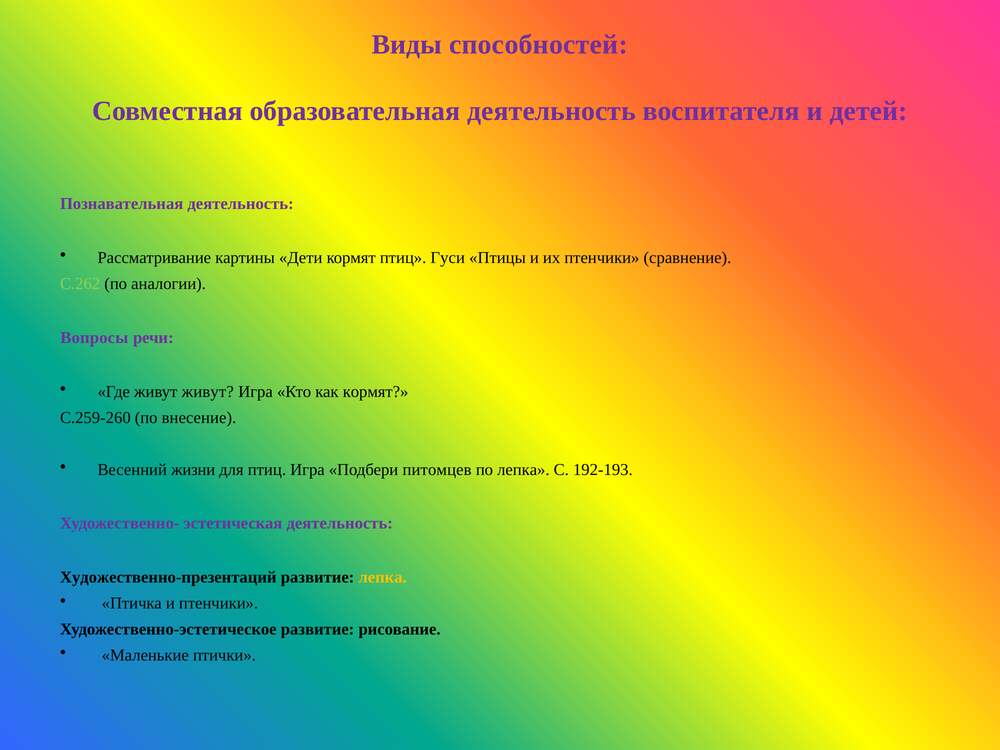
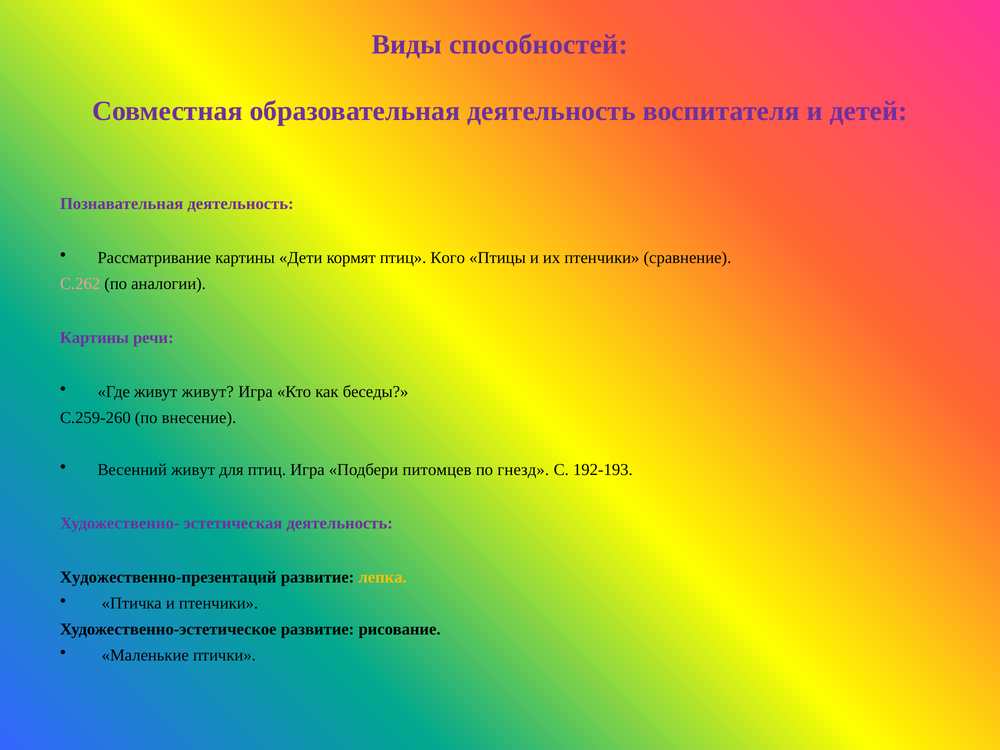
Гуси: Гуси -> Кого (448, 258)
С.262 colour: light green -> pink (80, 284)
Вопросы: Вопросы -> Картины (94, 338)
как кормят: кормят -> беседы (376, 392)
Весенний жизни: жизни -> живут (193, 470)
по лепка: лепка -> гнезд (523, 470)
